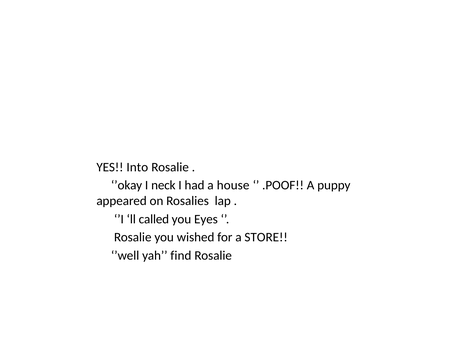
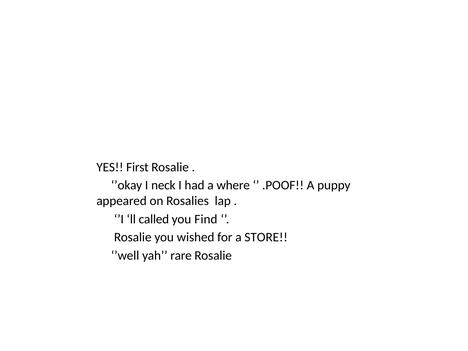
Into: Into -> First (137, 167)
house: house -> where (233, 185)
Eyes: Eyes -> Find (206, 219)
find: find -> rare (181, 256)
